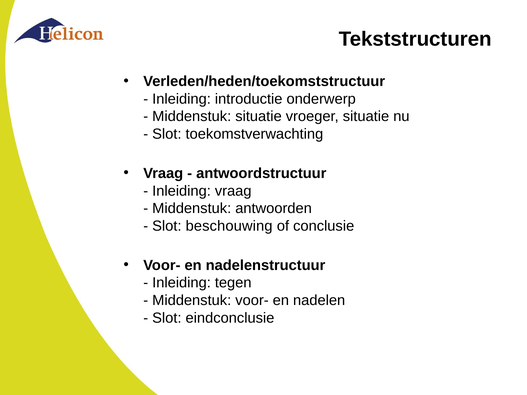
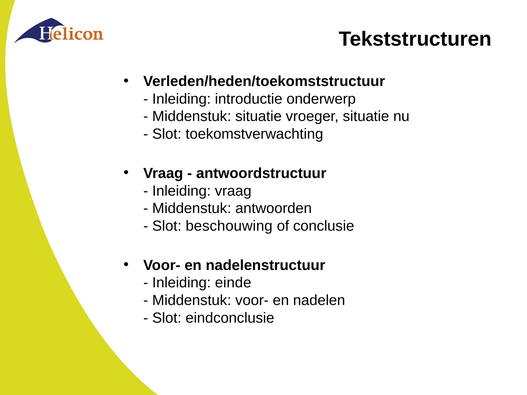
tegen: tegen -> einde (233, 283)
